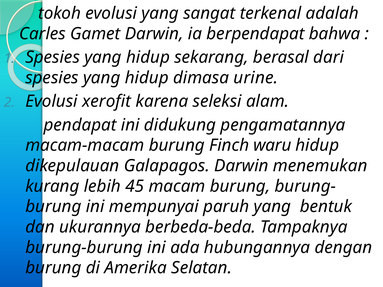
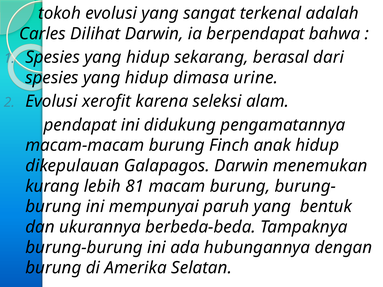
Gamet: Gamet -> Dilihat (95, 34)
waru: waru -> anak (272, 145)
45: 45 -> 81 (135, 186)
